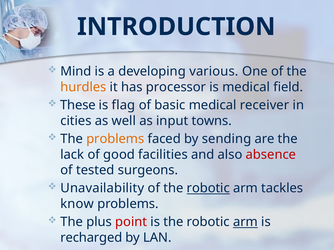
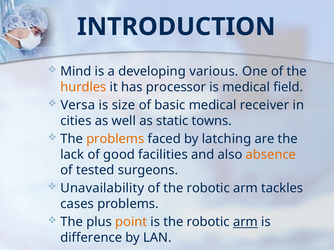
These: These -> Versa (78, 105)
flag: flag -> size (123, 105)
input: input -> static (172, 121)
sending: sending -> latching (227, 139)
absence colour: red -> orange (271, 155)
robotic underline: present -> none (208, 189)
know: know -> cases (77, 204)
point colour: red -> orange (131, 222)
recharged: recharged -> difference (91, 238)
